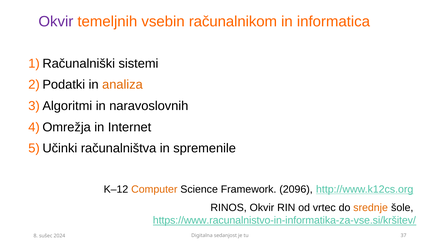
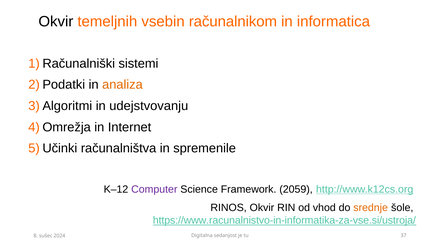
Okvir colour: purple -> black (56, 21)
naravoslovnih: naravoslovnih -> udejstvovanju (149, 106)
Computer colour: orange -> purple (154, 190)
2096: 2096 -> 2059 (296, 190)
vrtec: vrtec -> vhod (324, 208)
https://www.racunalnistvo-in-informatika-za-vse.si/kršitev/: https://www.racunalnistvo-in-informatika-za-vse.si/kršitev/ -> https://www.racunalnistvo-in-informatika-za-vse.si/ustroja/ (284, 221)
